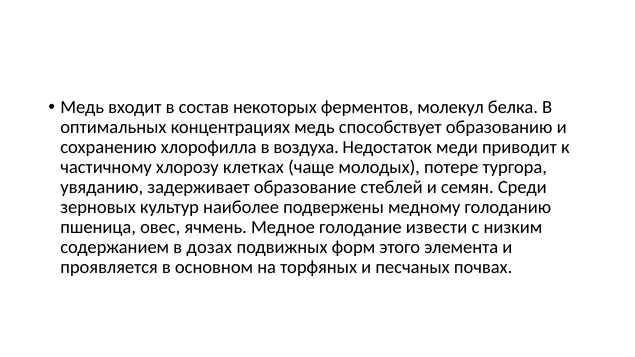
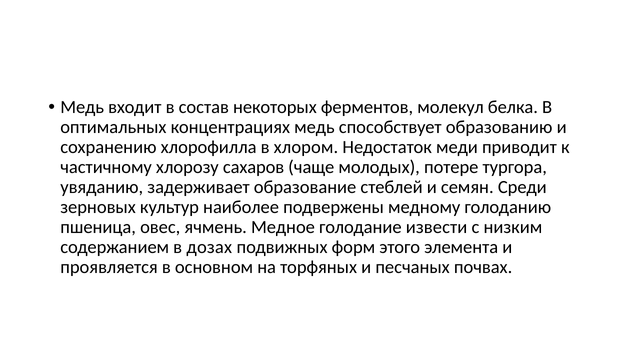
воздуха: воздуха -> хлором (306, 147)
клетках: клетках -> сахаров (254, 167)
